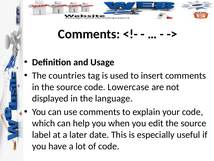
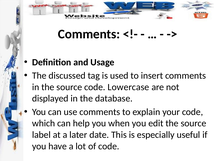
countries: countries -> discussed (67, 75)
language: language -> database (114, 98)
